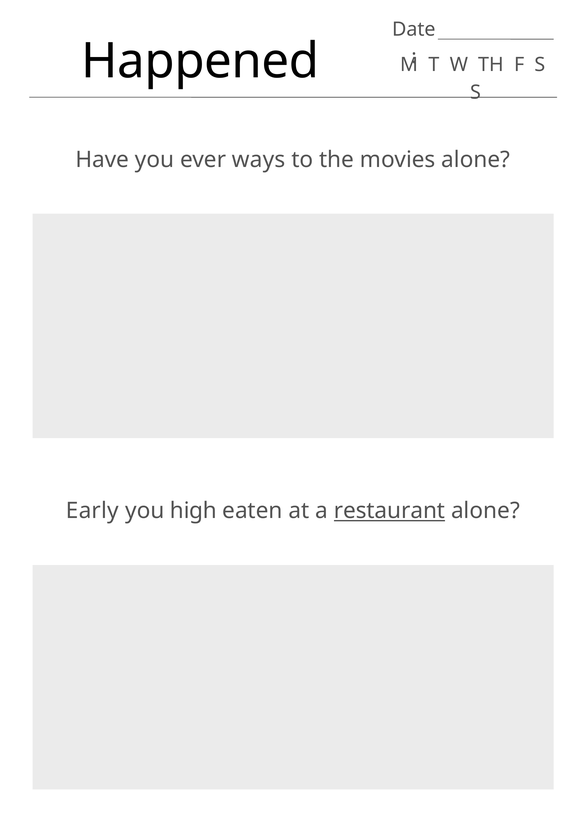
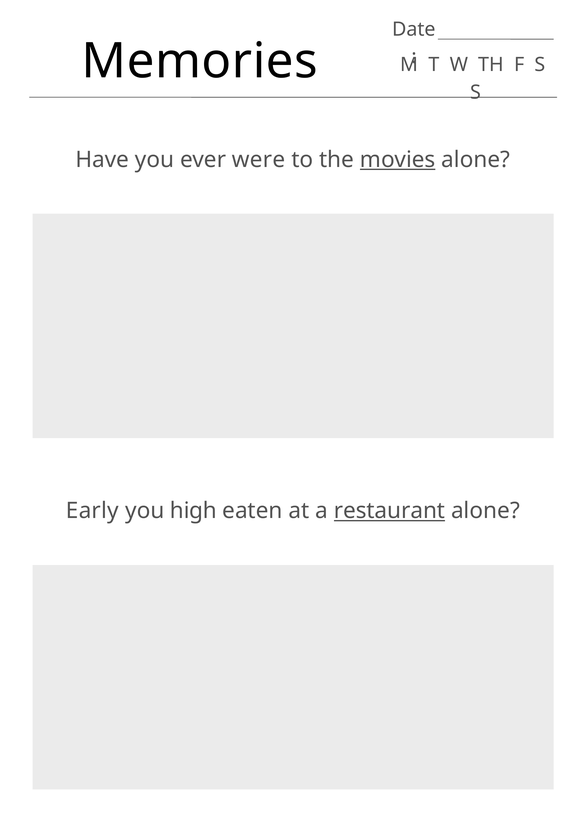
Happened: Happened -> Memories (200, 61)
ways: ways -> were (259, 160)
movies underline: none -> present (398, 160)
